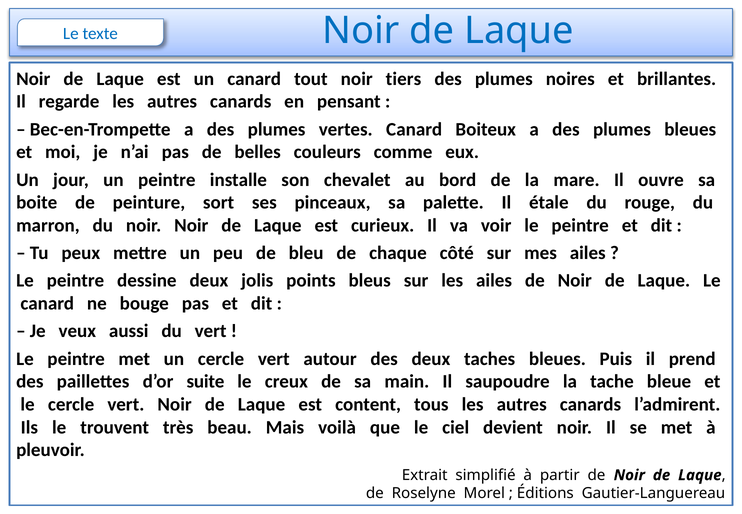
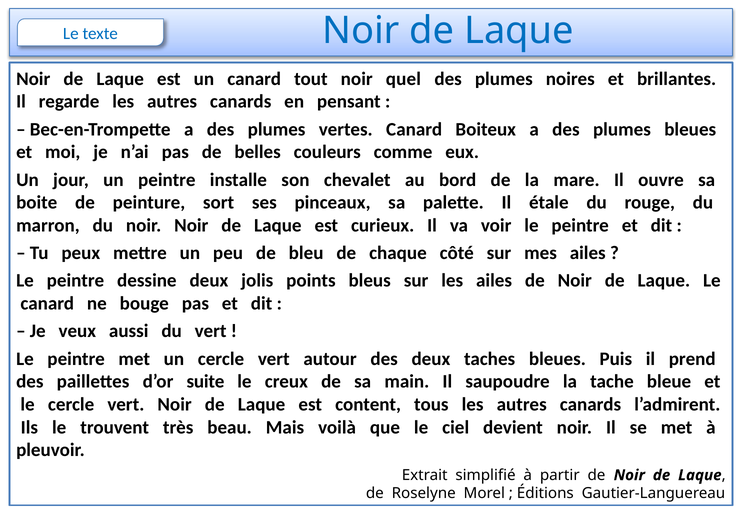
tiers: tiers -> quel (403, 79)
